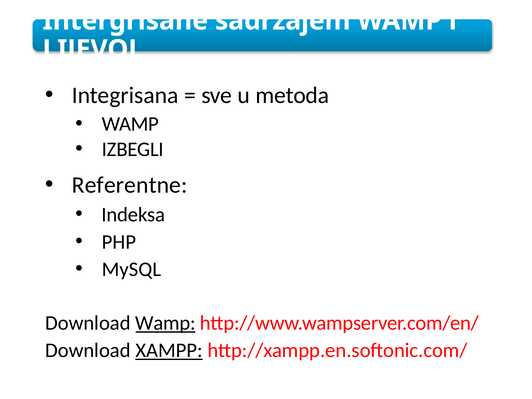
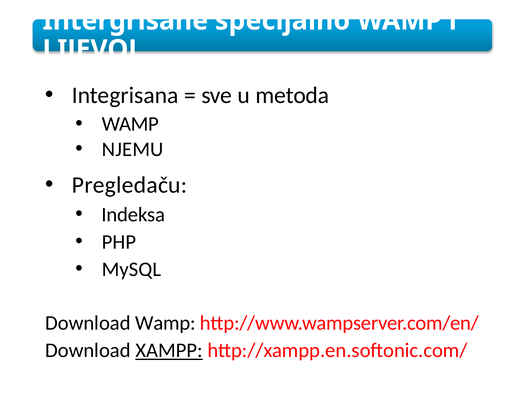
sadržajem: sadržajem -> specijalno (283, 21)
IZBEGLI: IZBEGLI -> NJEMU (133, 149)
Referentne: Referentne -> Pregledaču (130, 185)
Wamp underline: present -> none (165, 323)
